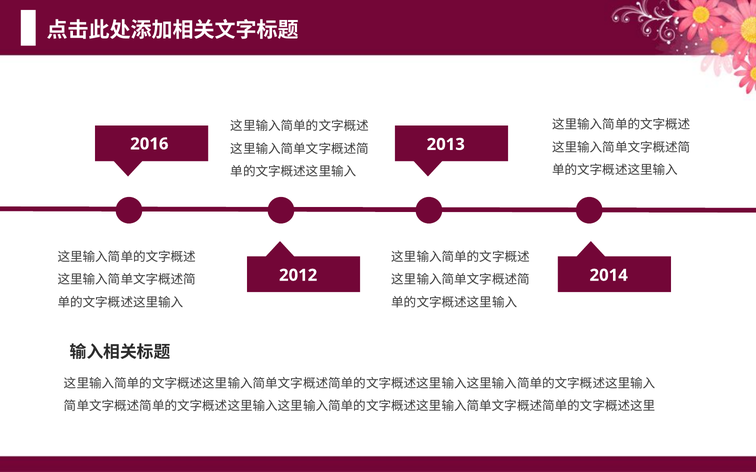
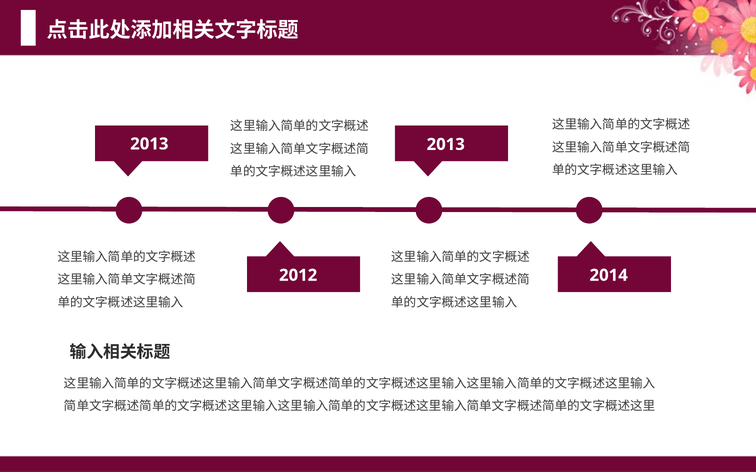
2016: 2016 -> 2013 (149, 144)
